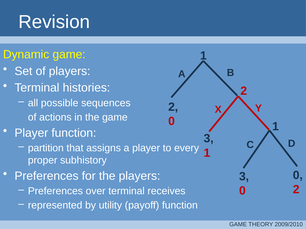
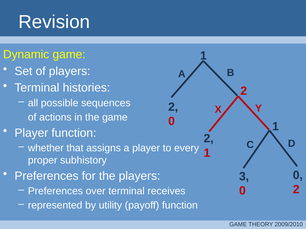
3: 3 -> 2 (209, 139)
partition: partition -> whether (46, 148)
